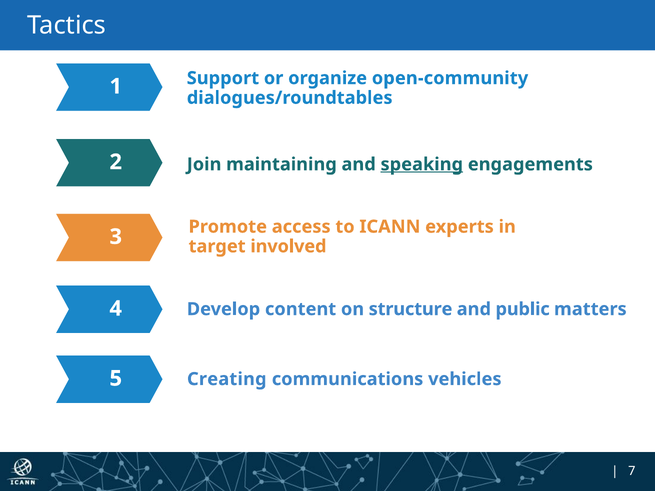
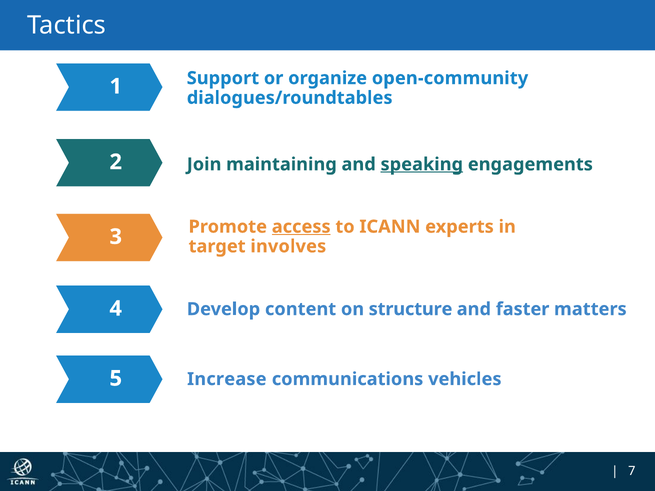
access underline: none -> present (301, 227)
involved: involved -> involves (288, 246)
public: public -> faster (523, 309)
Creating: Creating -> Increase (227, 379)
